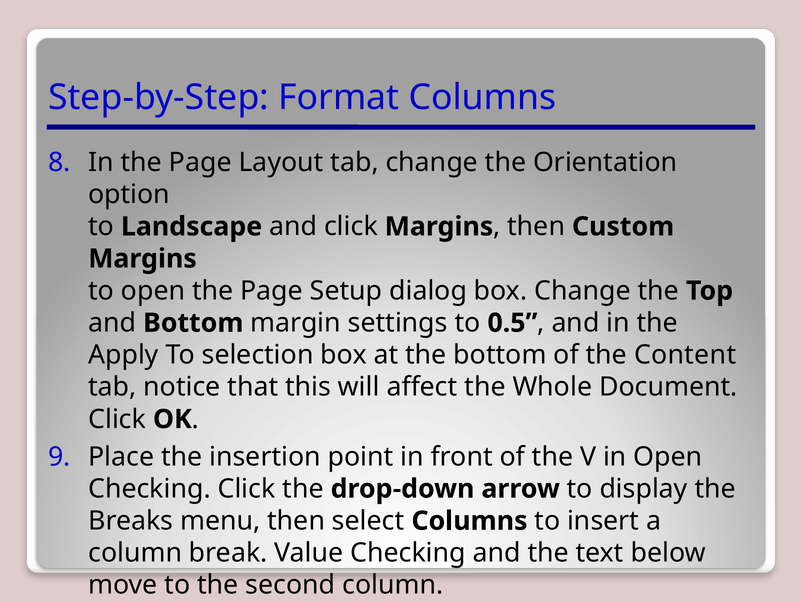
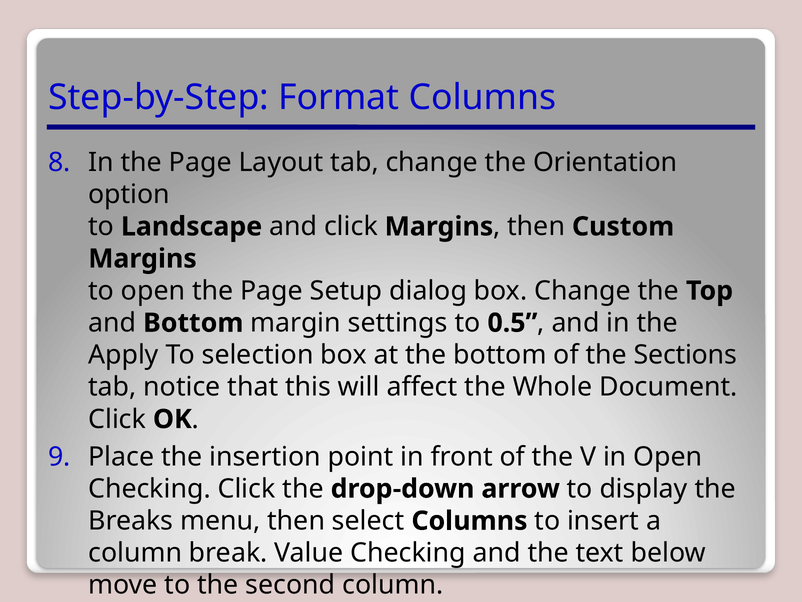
Content: Content -> Sections (685, 355)
